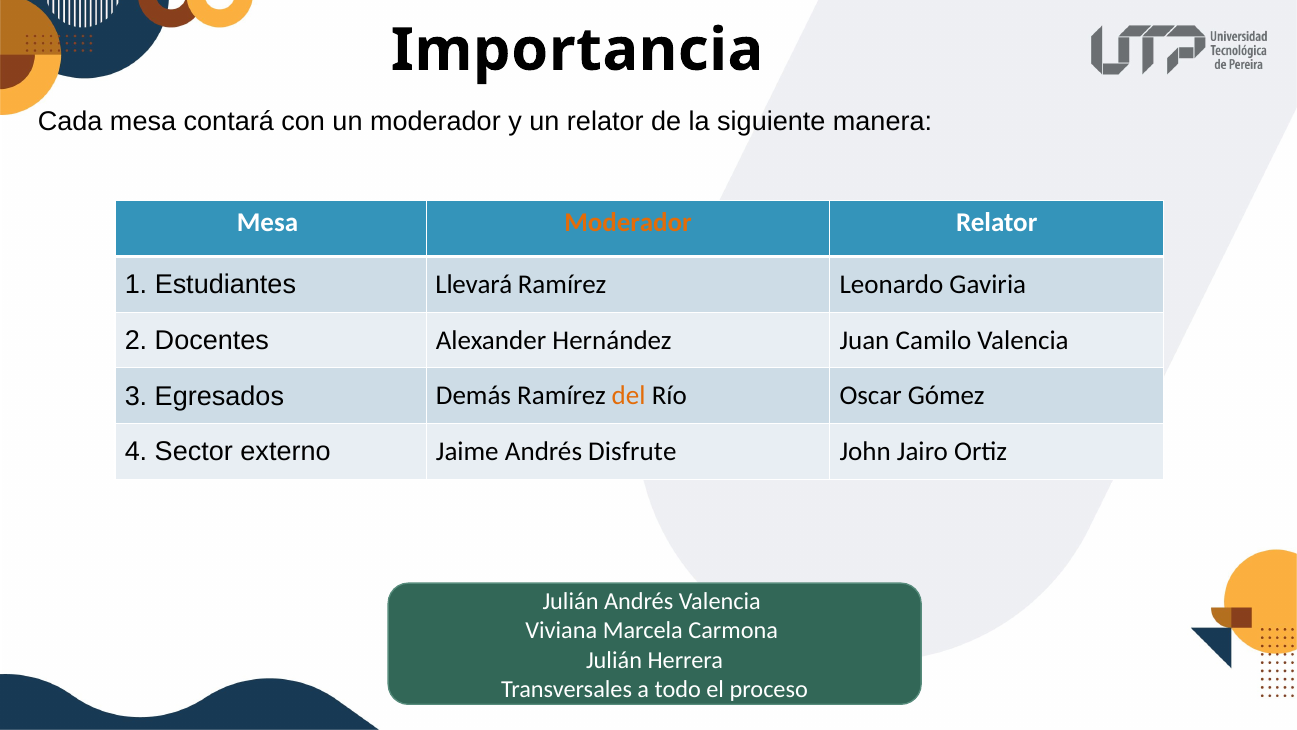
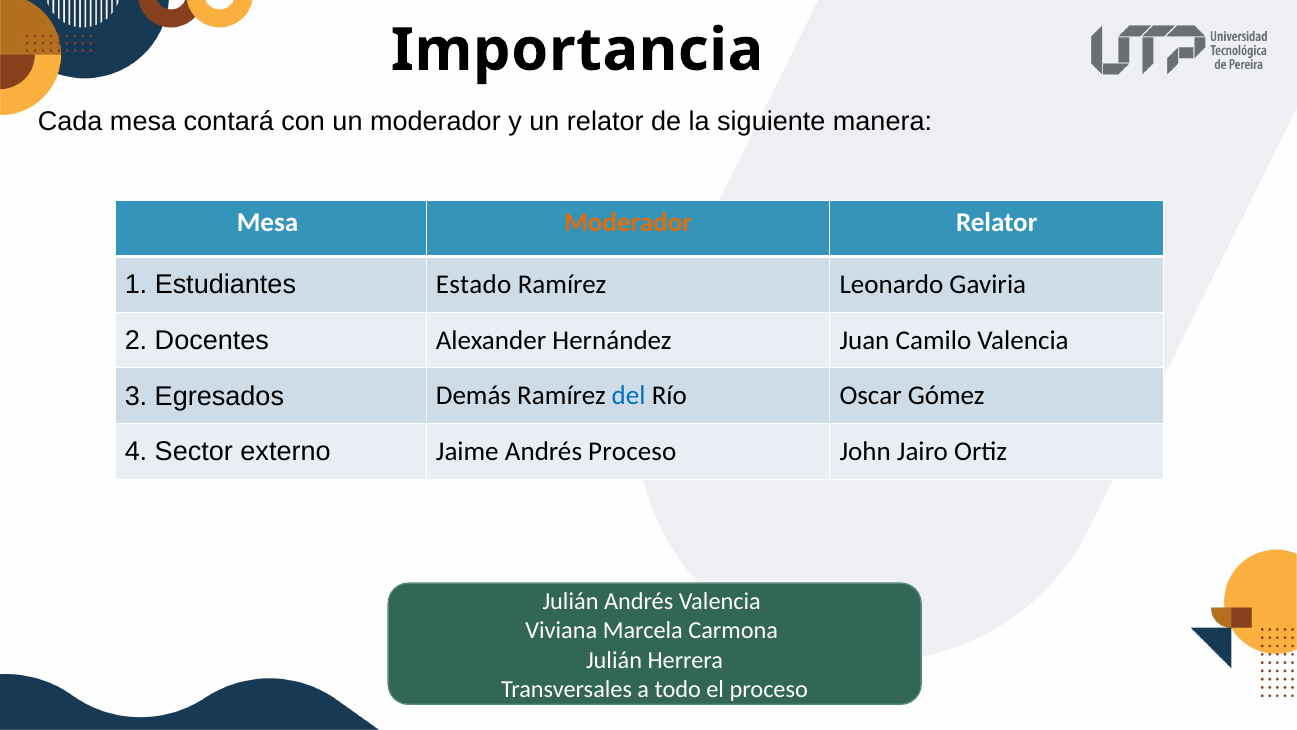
Llevará: Llevará -> Estado (474, 284)
del colour: orange -> blue (629, 396)
Andrés Disfrute: Disfrute -> Proceso (632, 451)
